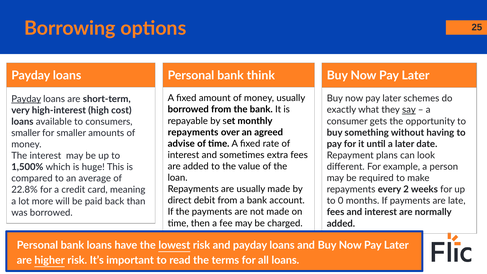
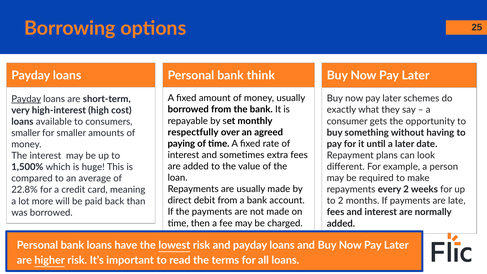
say underline: present -> none (409, 110)
repayments: repayments -> respectfully (193, 132)
advise: advise -> paying (181, 144)
to 0: 0 -> 2 (341, 201)
